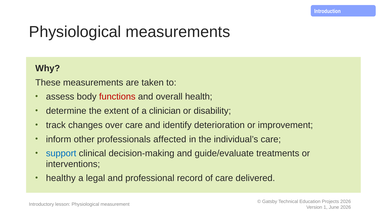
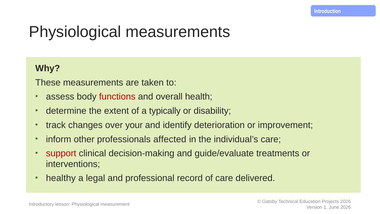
clinician: clinician -> typically (165, 111)
over care: care -> your (134, 125)
support colour: blue -> red (61, 153)
